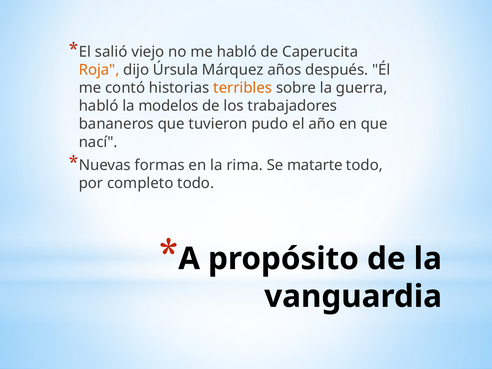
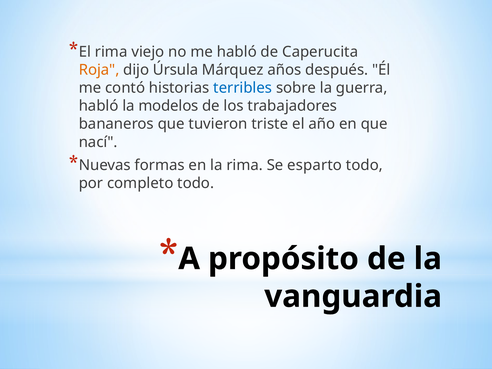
El salió: salió -> rima (111, 52)
terribles colour: orange -> blue (243, 88)
pudo: pudo -> triste (270, 124)
matarte: matarte -> esparto (315, 165)
